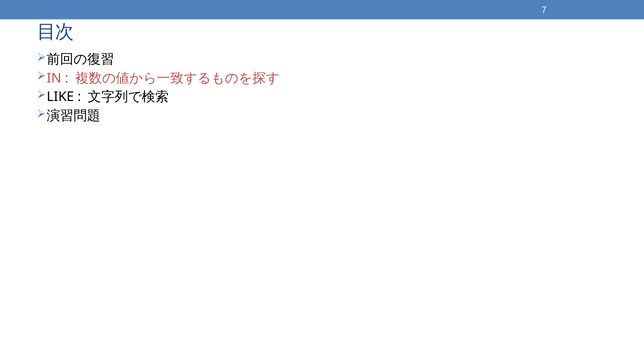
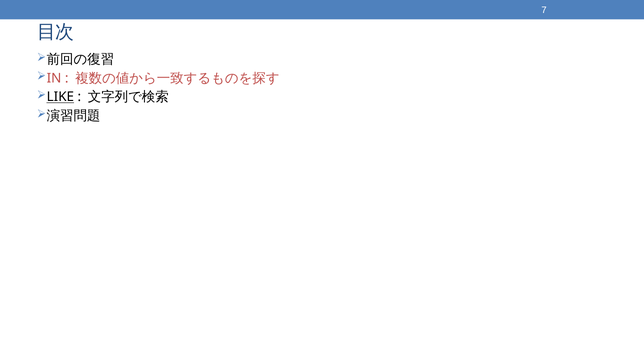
LIKE underline: none -> present (60, 97)
